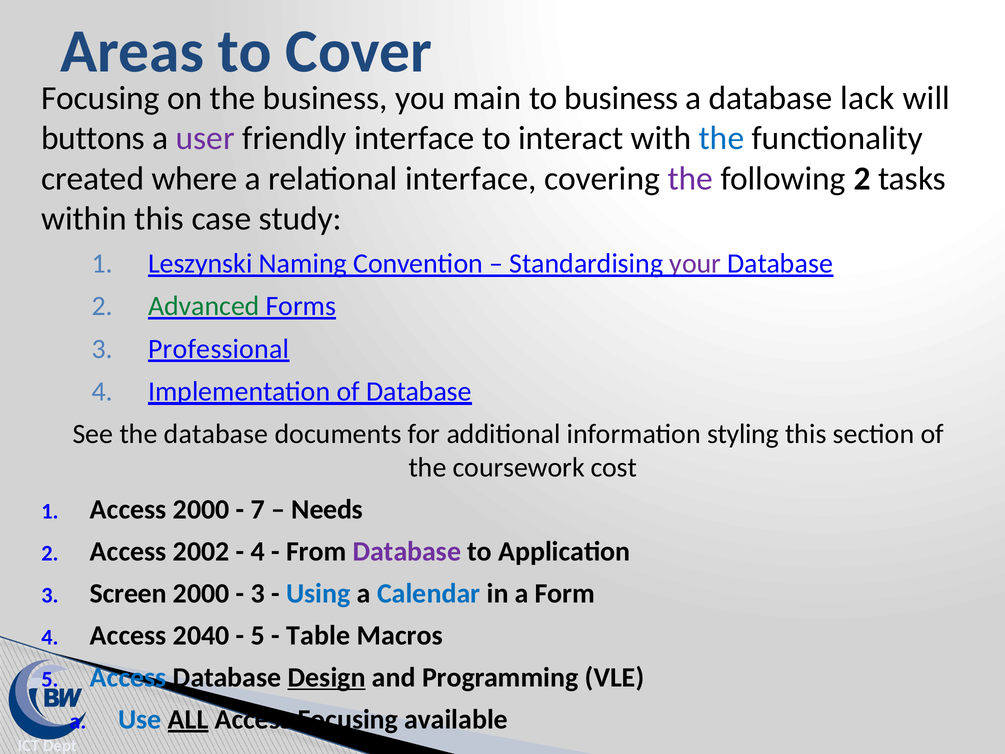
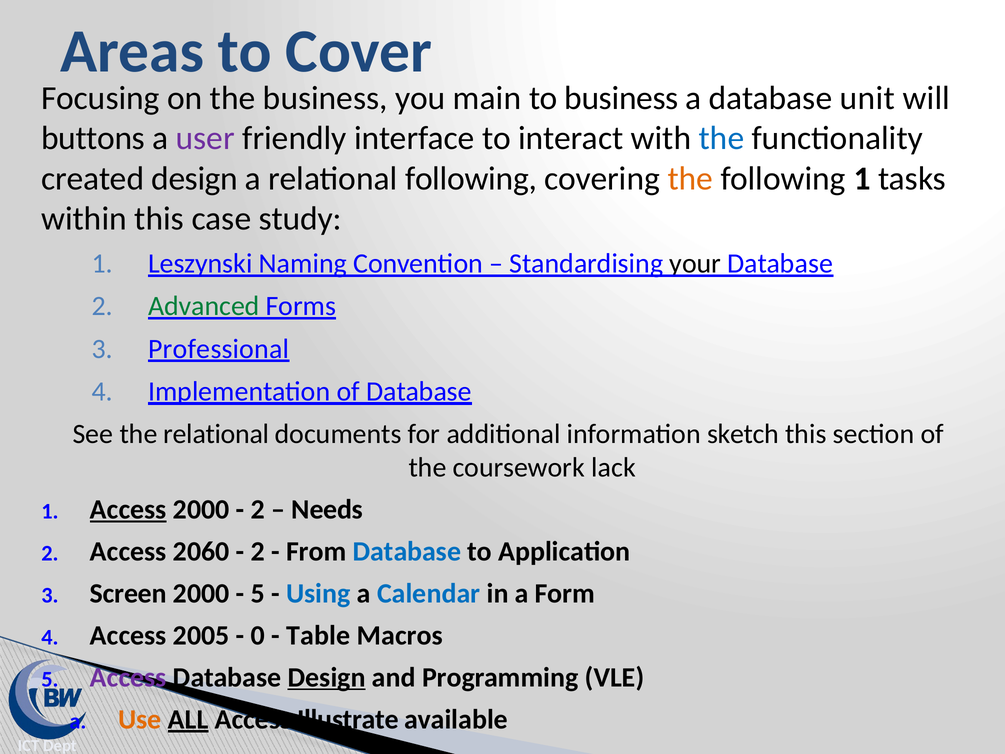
lack: lack -> unit (867, 98)
created where: where -> design (195, 178)
relational interface: interface -> following (471, 178)
the colour: purple -> orange (690, 178)
following 2: 2 -> 1 (862, 178)
your colour: purple -> black (695, 264)
the database: database -> relational (216, 434)
styling: styling -> sketch (743, 434)
cost: cost -> lack (614, 467)
Access underline: none -> present (128, 509)
7: 7 -> 2 (258, 509)
2002: 2002 -> 2060 (201, 551)
4: 4 -> 2 (258, 551)
Database colour: purple -> blue (407, 551)
3: 3 -> 5 (258, 593)
2040: 2040 -> 2005 (201, 635)
5: 5 -> 0 (258, 635)
Access colour: blue -> purple (128, 677)
Use colour: blue -> orange (140, 719)
Access Focusing: Focusing -> Illustrate (348, 719)
